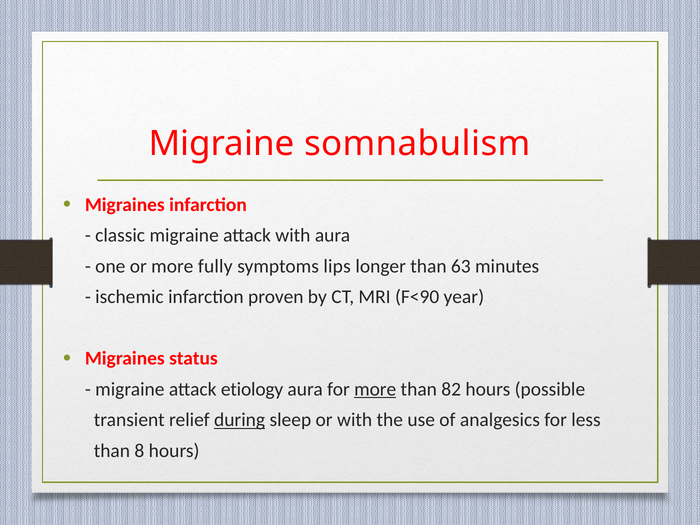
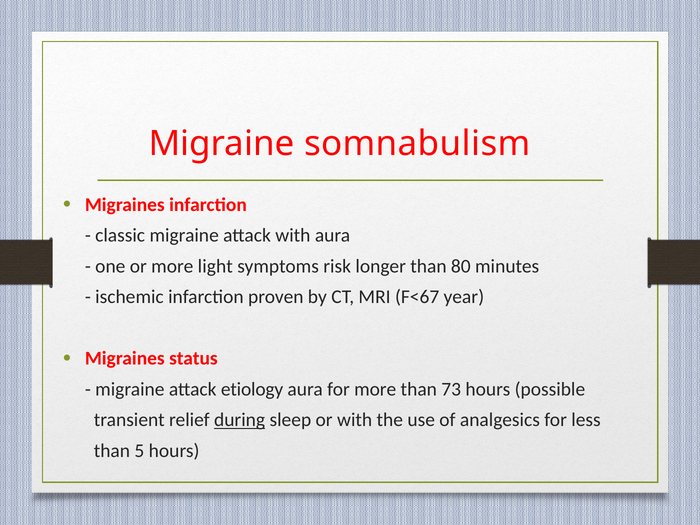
fully: fully -> light (215, 266)
lips: lips -> risk (337, 266)
63: 63 -> 80 (461, 266)
F<90: F<90 -> F<67 (417, 297)
more underline: present -> none (375, 389)
82: 82 -> 73 (451, 389)
8: 8 -> 5 (139, 451)
